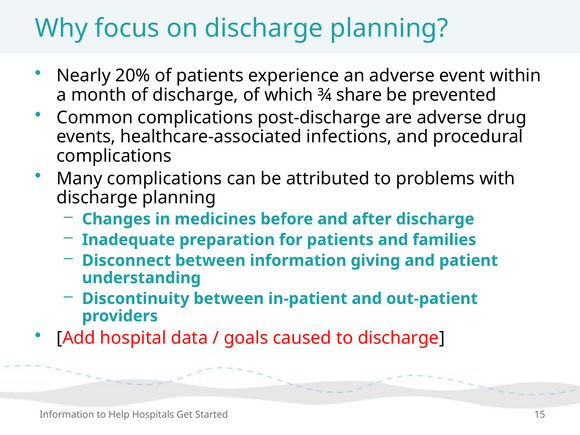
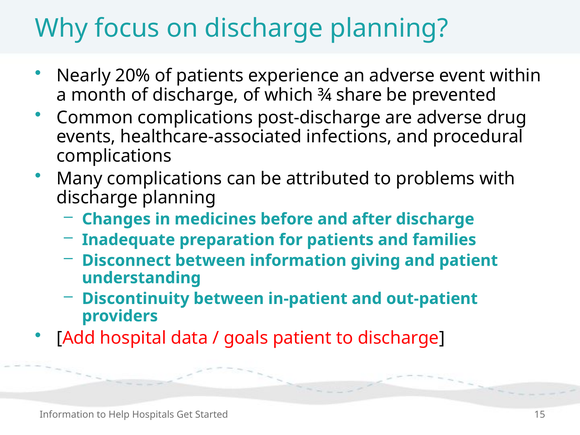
goals caused: caused -> patient (302, 338)
